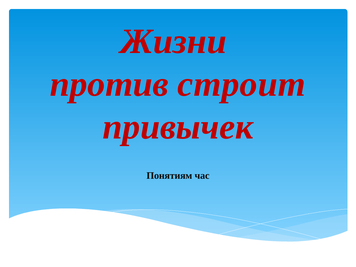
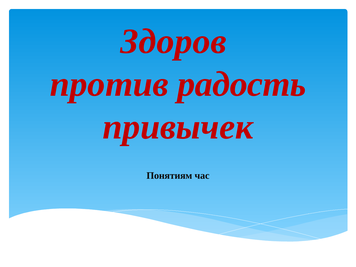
Жизни: Жизни -> Здоров (173, 41)
строит: строит -> радость (242, 84)
